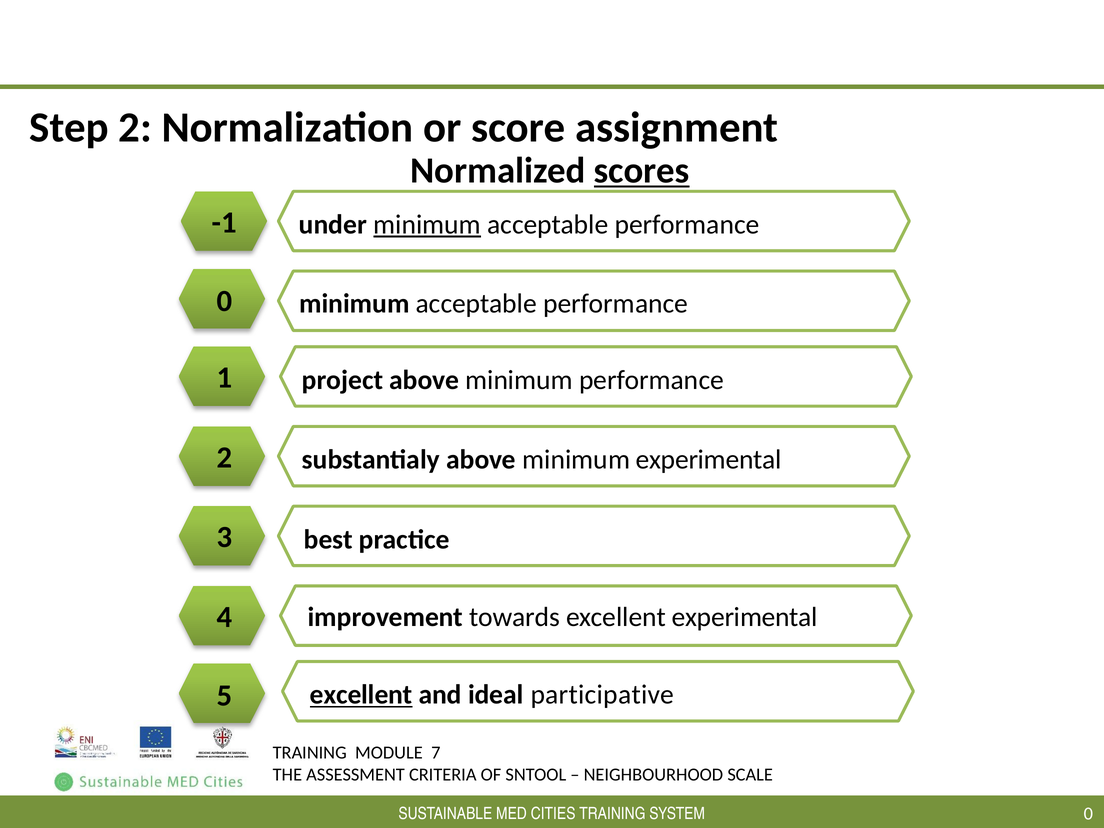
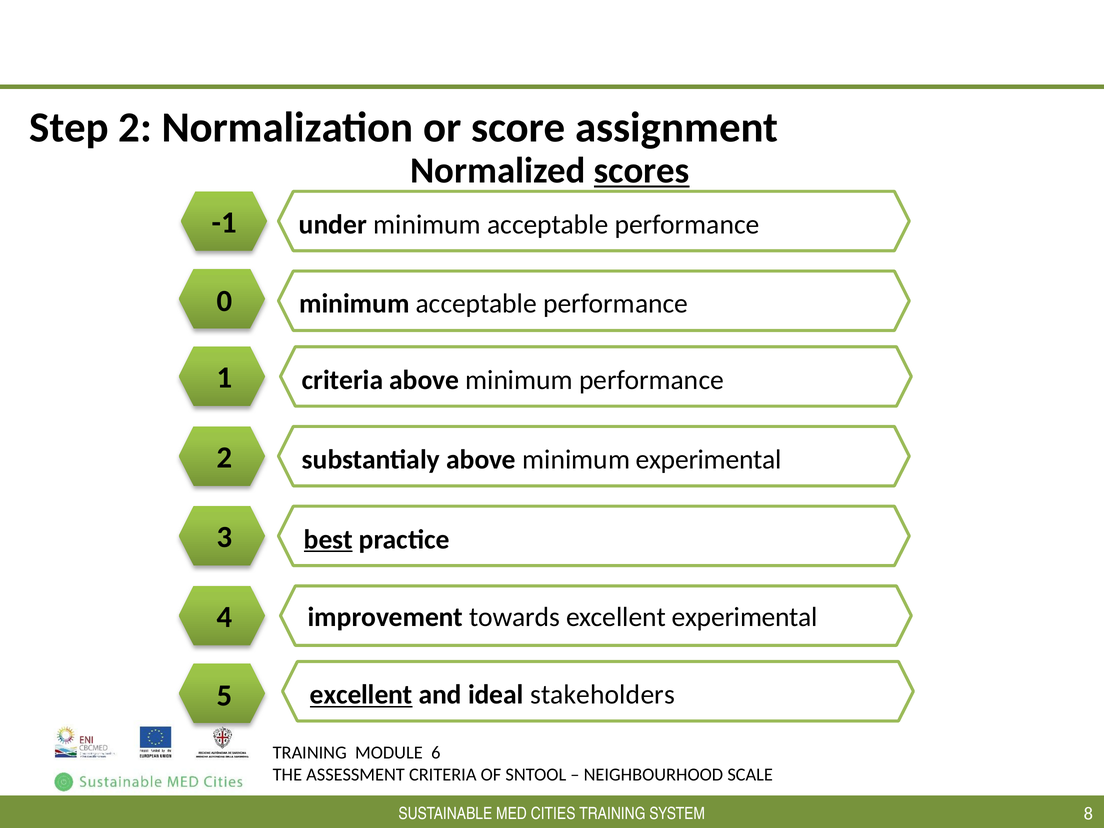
minimum underline: present -> none (427, 225)
project: project -> criteria (343, 380)
best underline: none -> present (328, 539)
participative: participative -> stakeholders (603, 695)
7: 7 -> 6 (436, 753)
0: 0 -> 8 (1088, 814)
